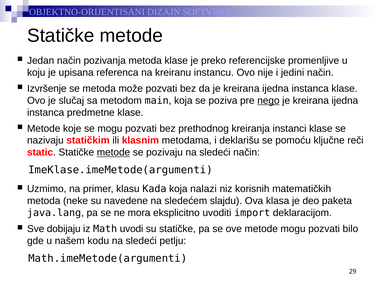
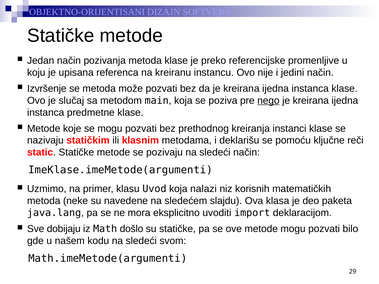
metode underline: present -> none (113, 153)
Kada: Kada -> Uvod (154, 189)
uvodi: uvodi -> došlo (132, 229)
petlju: petlju -> svom (173, 241)
